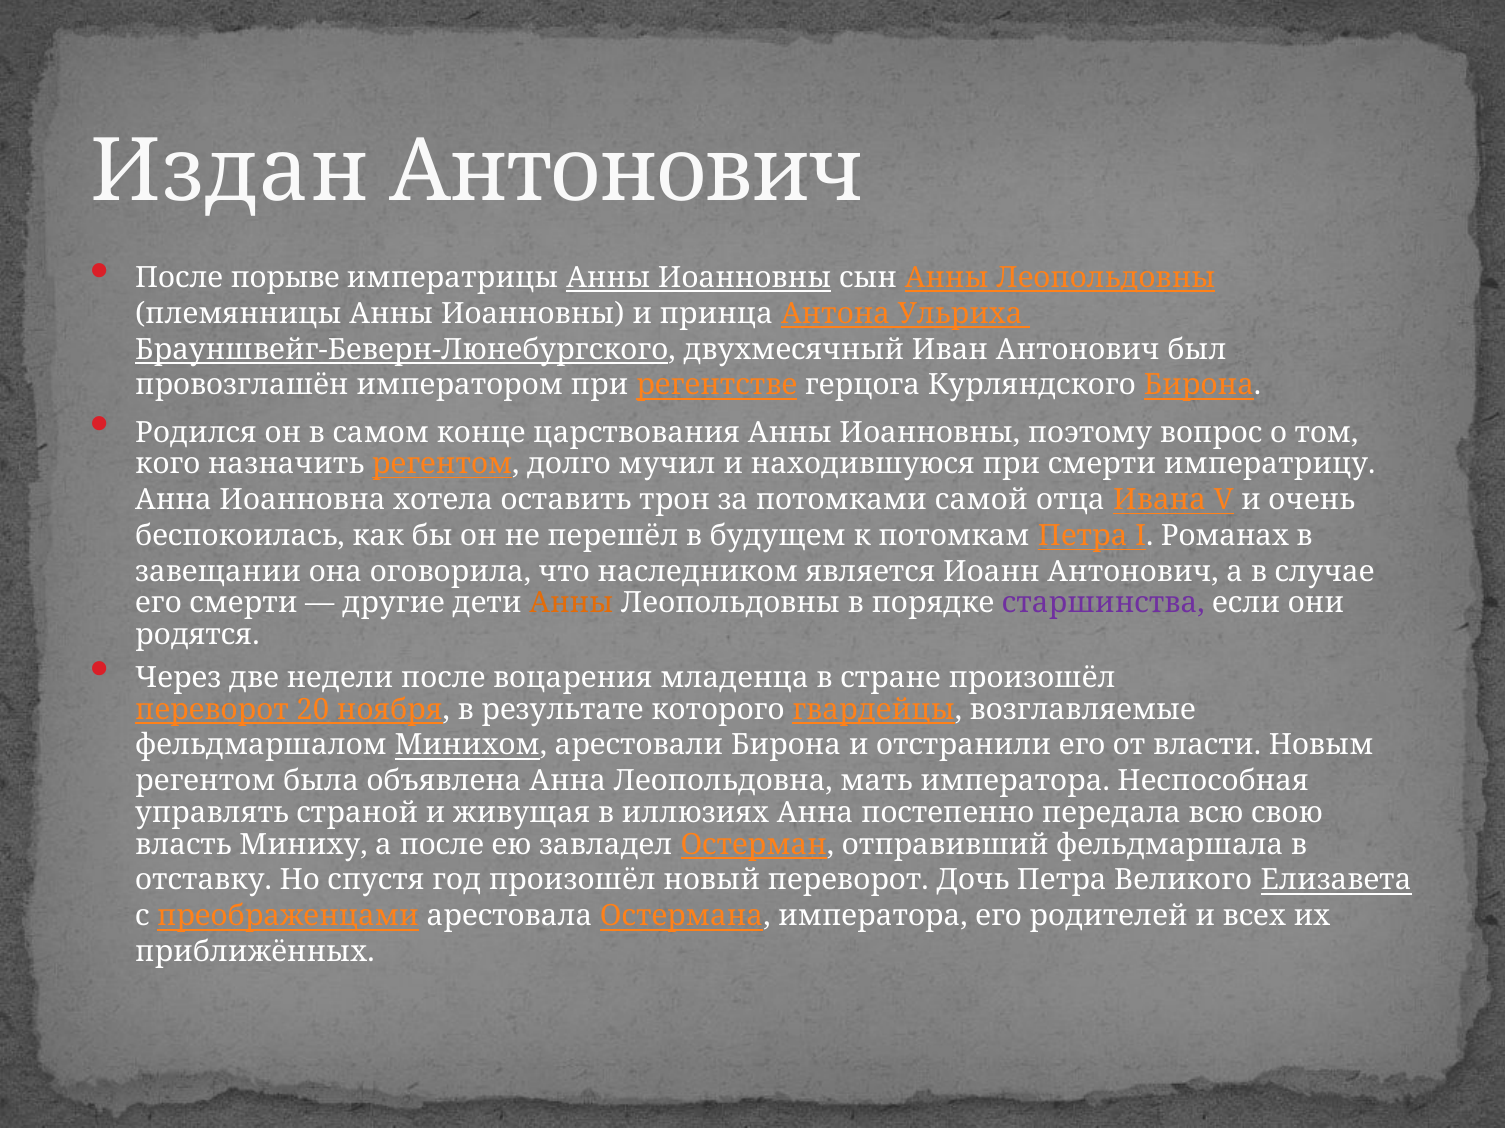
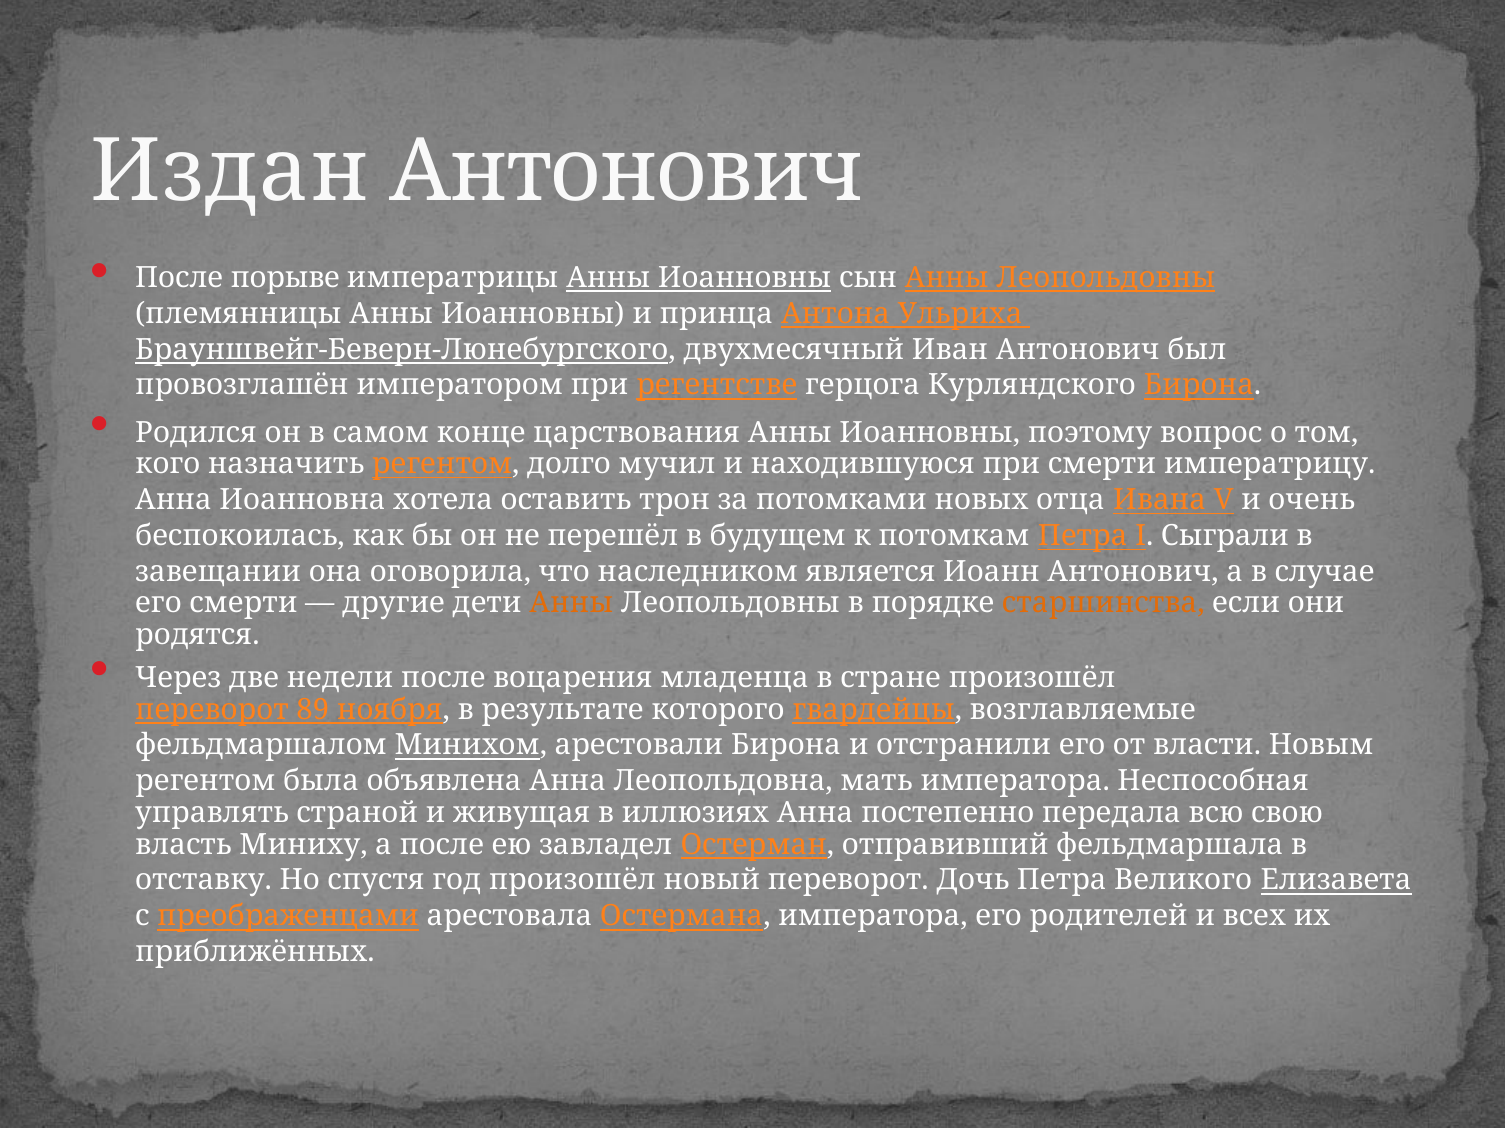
самой: самой -> новых (981, 500)
Романах: Романах -> Сыграли (1225, 536)
старшинства colour: purple -> orange (1103, 604)
20: 20 -> 89 (313, 710)
